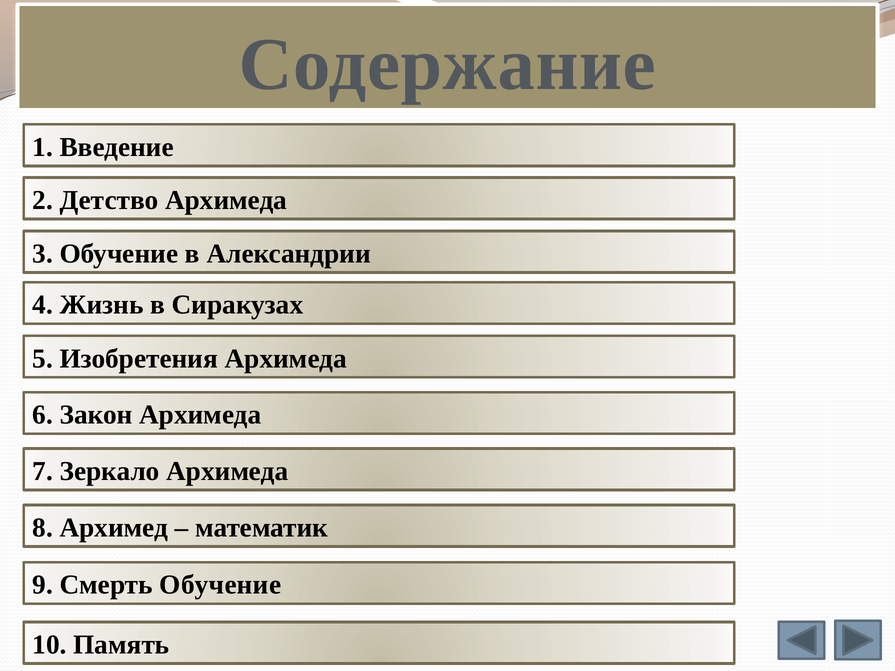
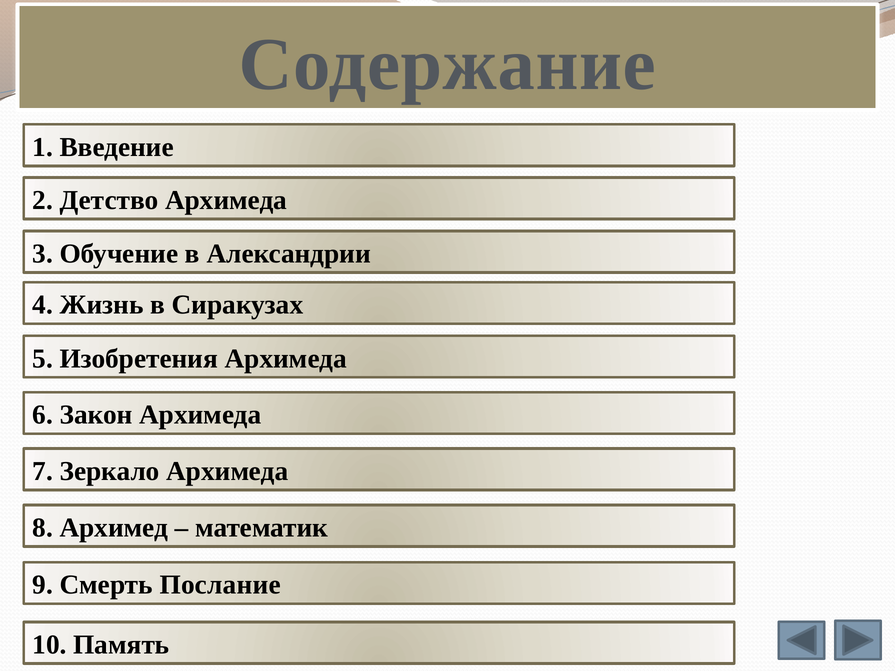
Смерть Обучение: Обучение -> Послание (220, 585)
